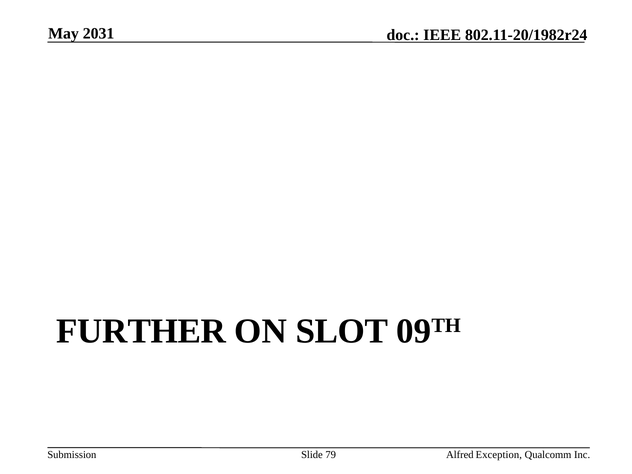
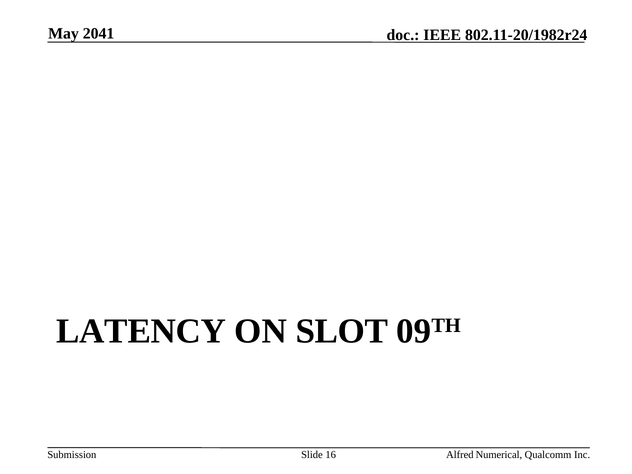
2031: 2031 -> 2041 (99, 34)
FURTHER: FURTHER -> LATENCY (141, 331)
79: 79 -> 16 (331, 455)
Exception: Exception -> Numerical (499, 455)
